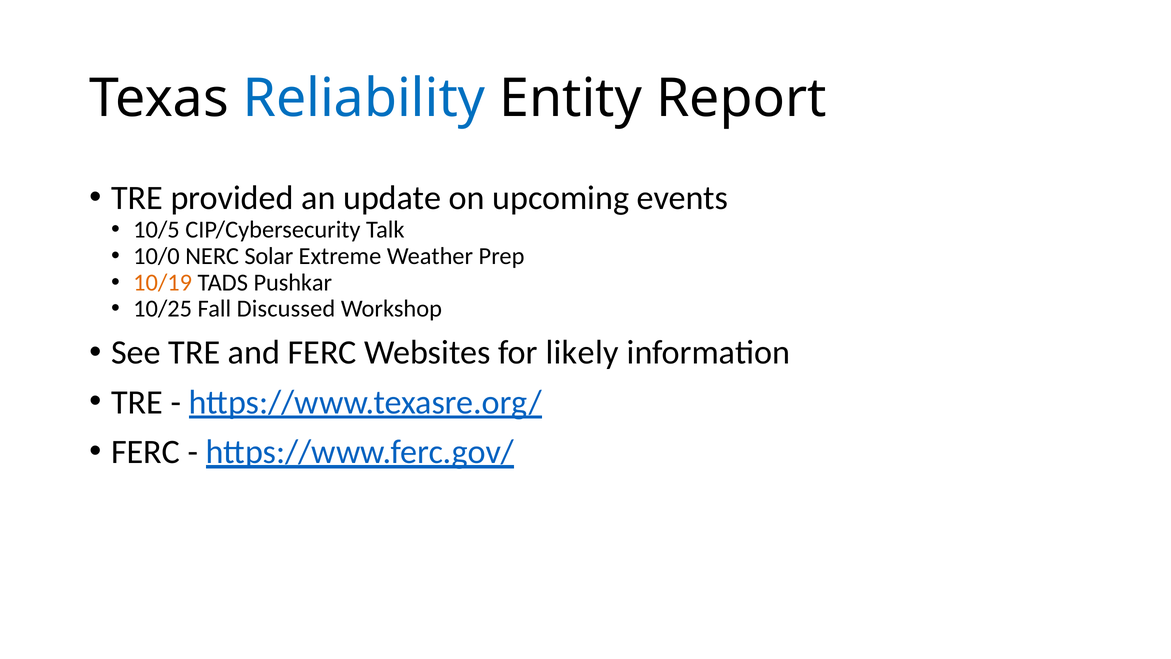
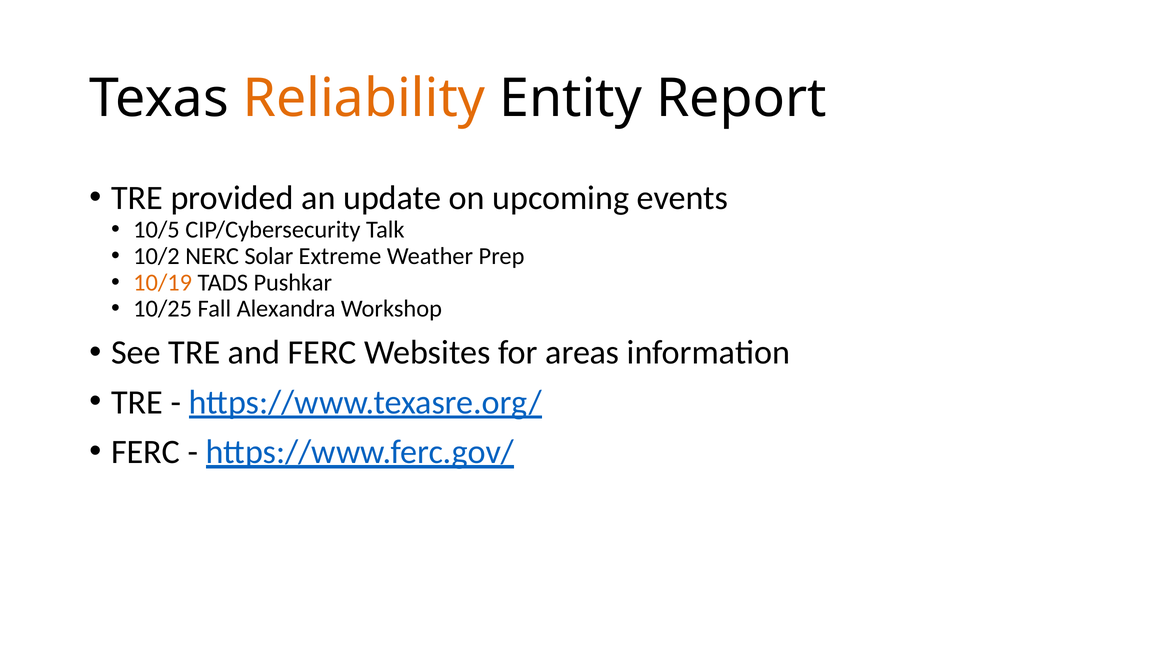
Reliability colour: blue -> orange (364, 98)
10/0: 10/0 -> 10/2 (156, 256)
Discussed: Discussed -> Alexandra (286, 309)
likely: likely -> areas (582, 352)
